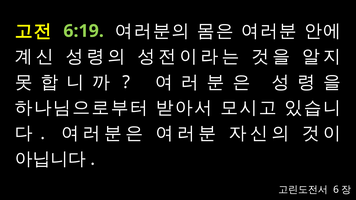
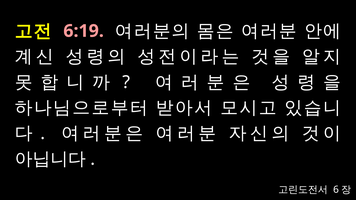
6:19 colour: light green -> pink (84, 31)
